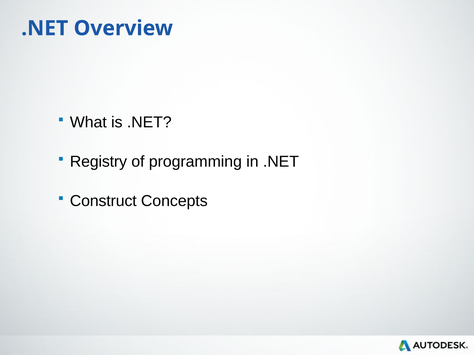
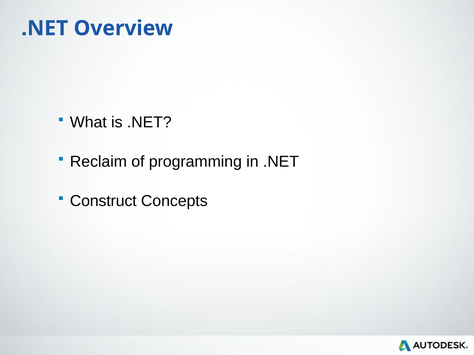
Registry: Registry -> Reclaim (98, 162)
